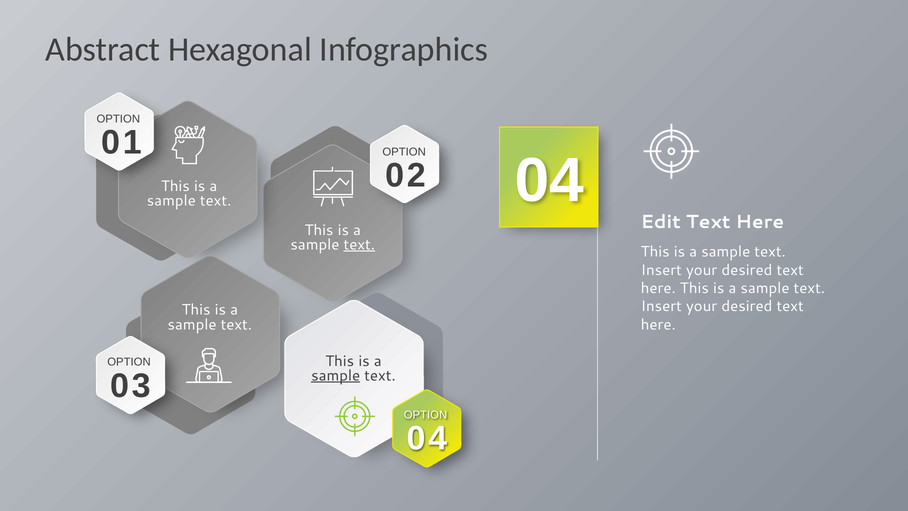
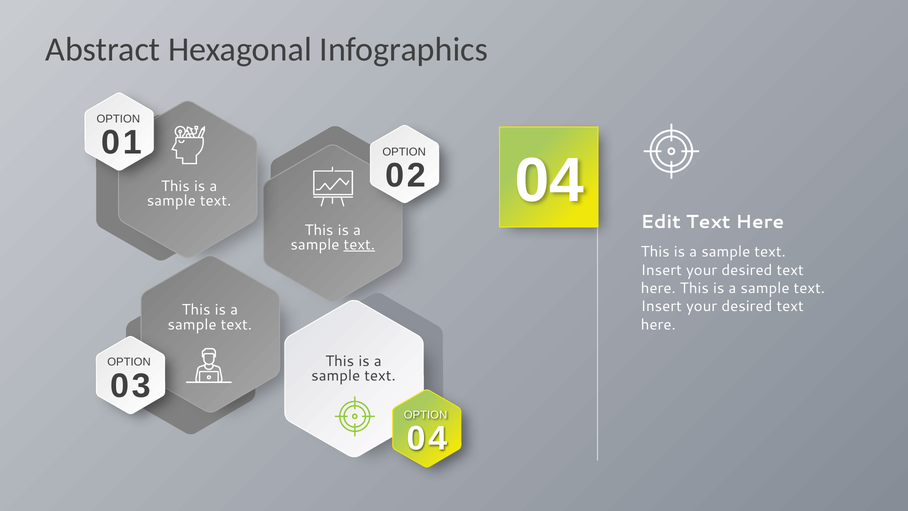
sample underline: present -> none (336, 376)
